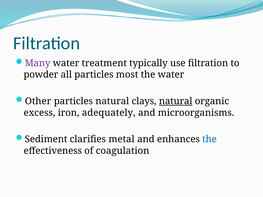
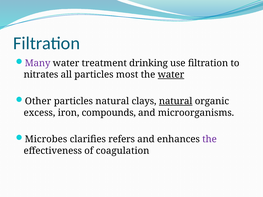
typically: typically -> drinking (148, 63)
powder: powder -> nitrates (41, 75)
water underline: none -> present (171, 75)
adequately: adequately -> compounds (109, 113)
Sediment: Sediment -> Microbes (46, 139)
metal: metal -> refers (122, 139)
the colour: blue -> purple (210, 139)
